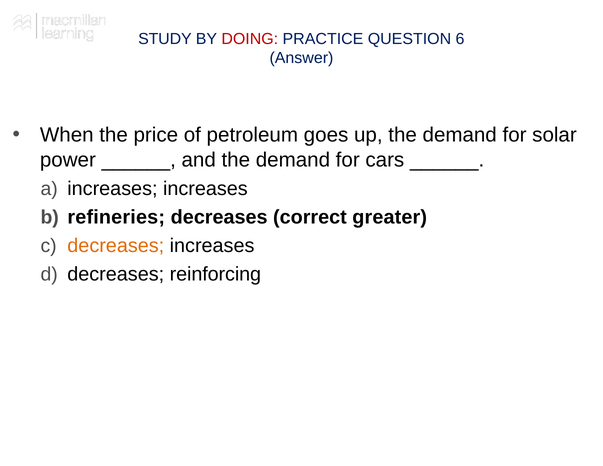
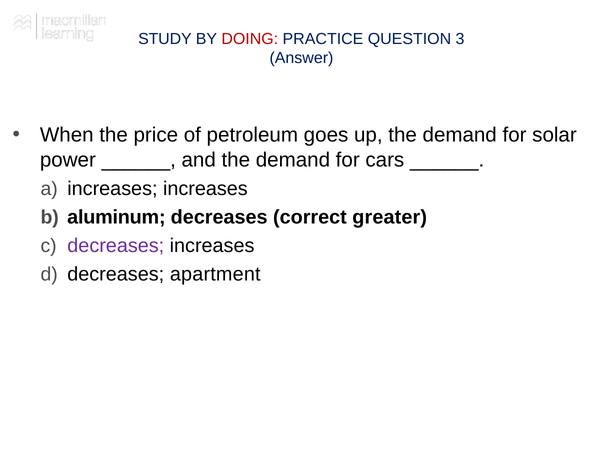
6: 6 -> 3 (460, 39)
refineries: refineries -> aluminum (116, 217)
decreases colour: orange -> purple (116, 246)
reinforcing: reinforcing -> apartment (215, 274)
